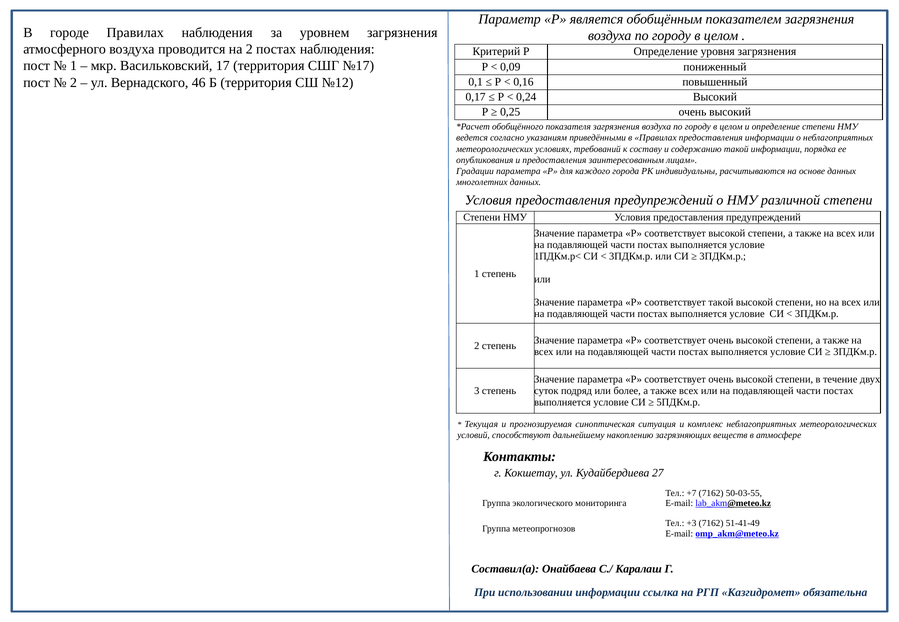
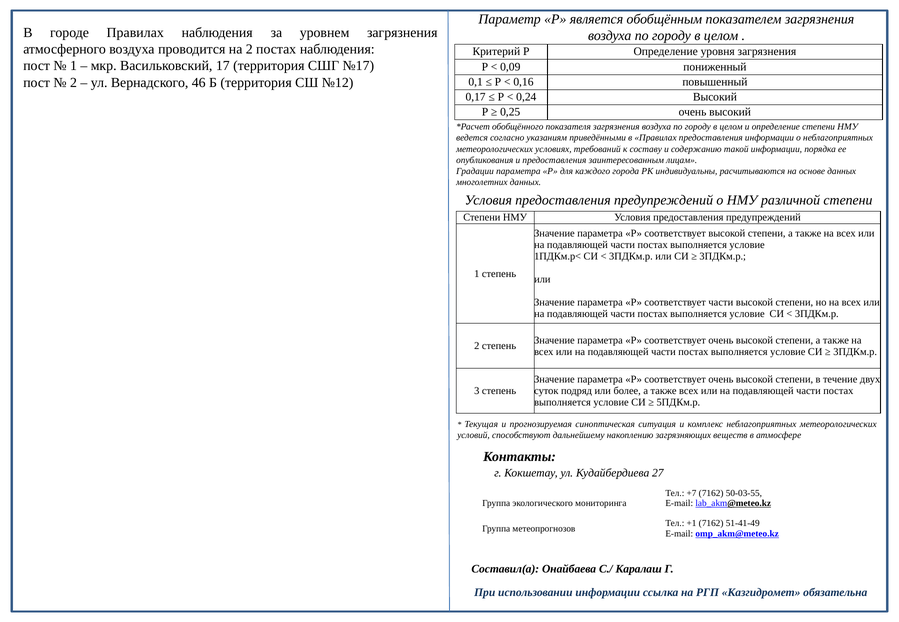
соответствует такой: такой -> части (721, 303)
+3: +3 -> +1 (691, 524)
